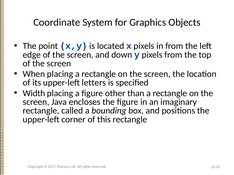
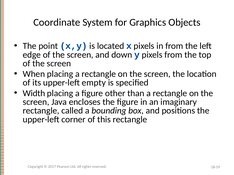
letters: letters -> empty (94, 83)
